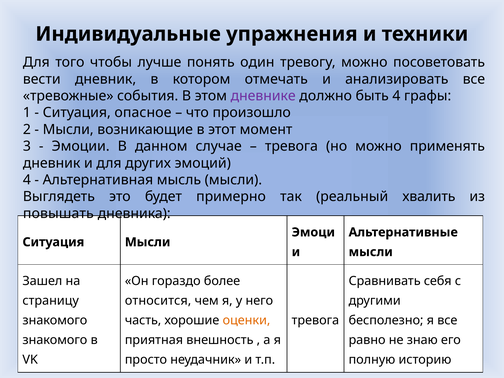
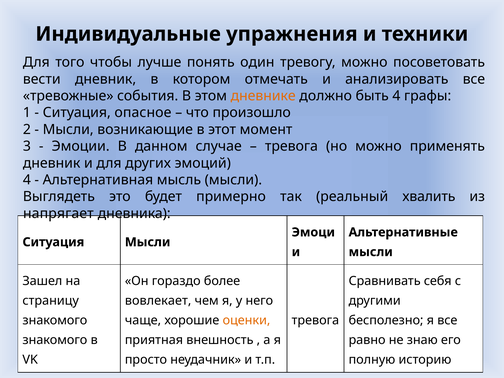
дневнике colour: purple -> orange (263, 96)
повышать: повышать -> напрягает (58, 214)
относится: относится -> вовлекает (158, 301)
часть: часть -> чаще (143, 320)
